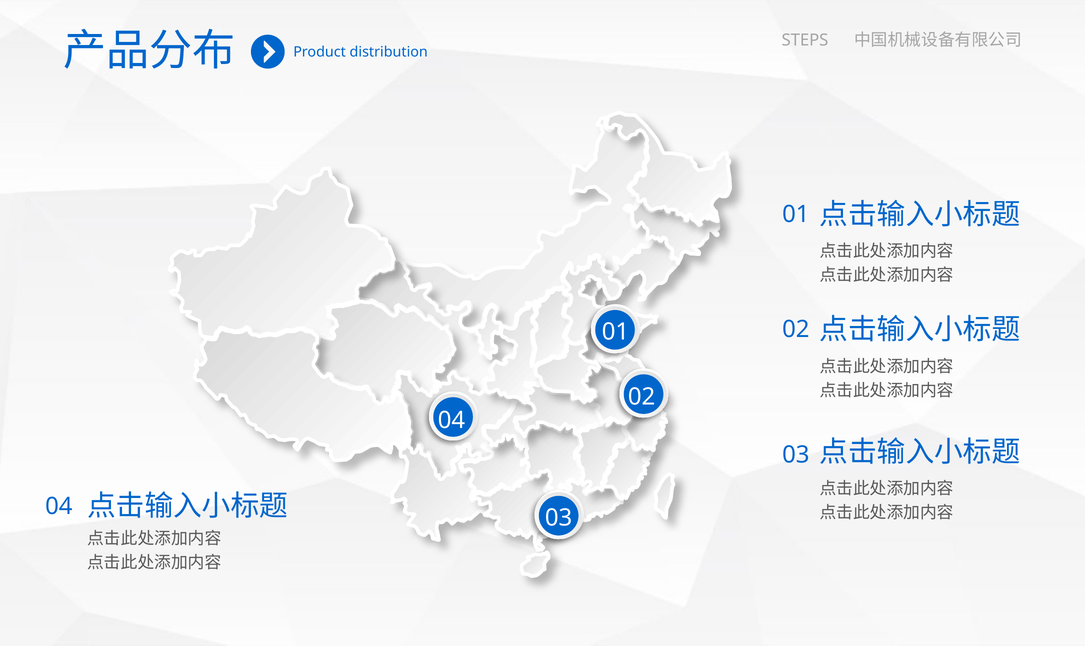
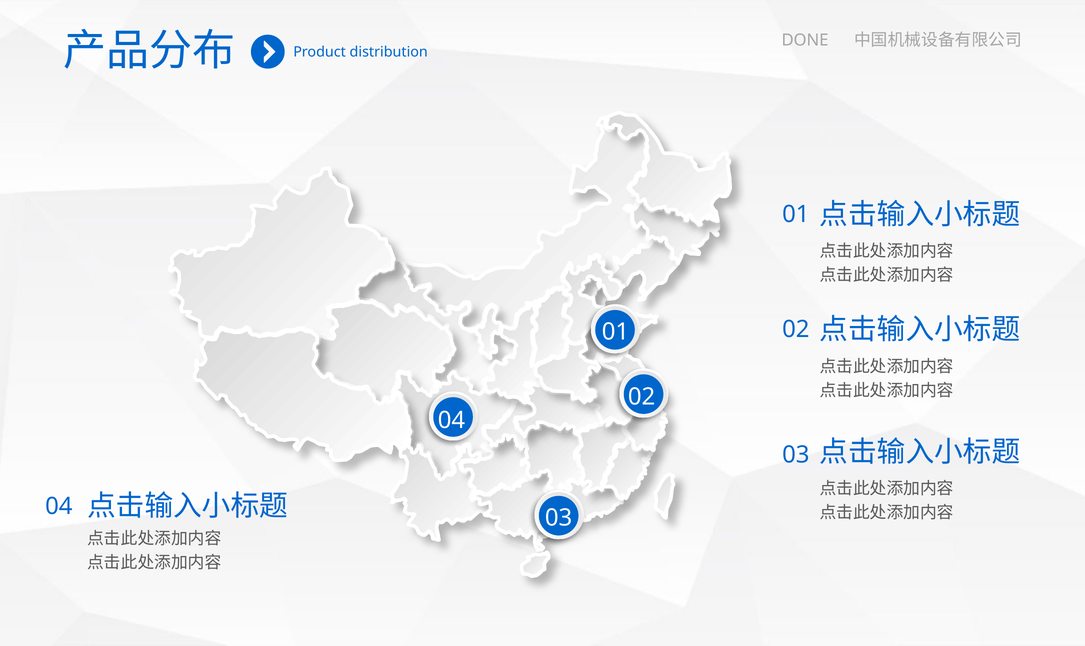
STEPS: STEPS -> DONE (805, 40)
